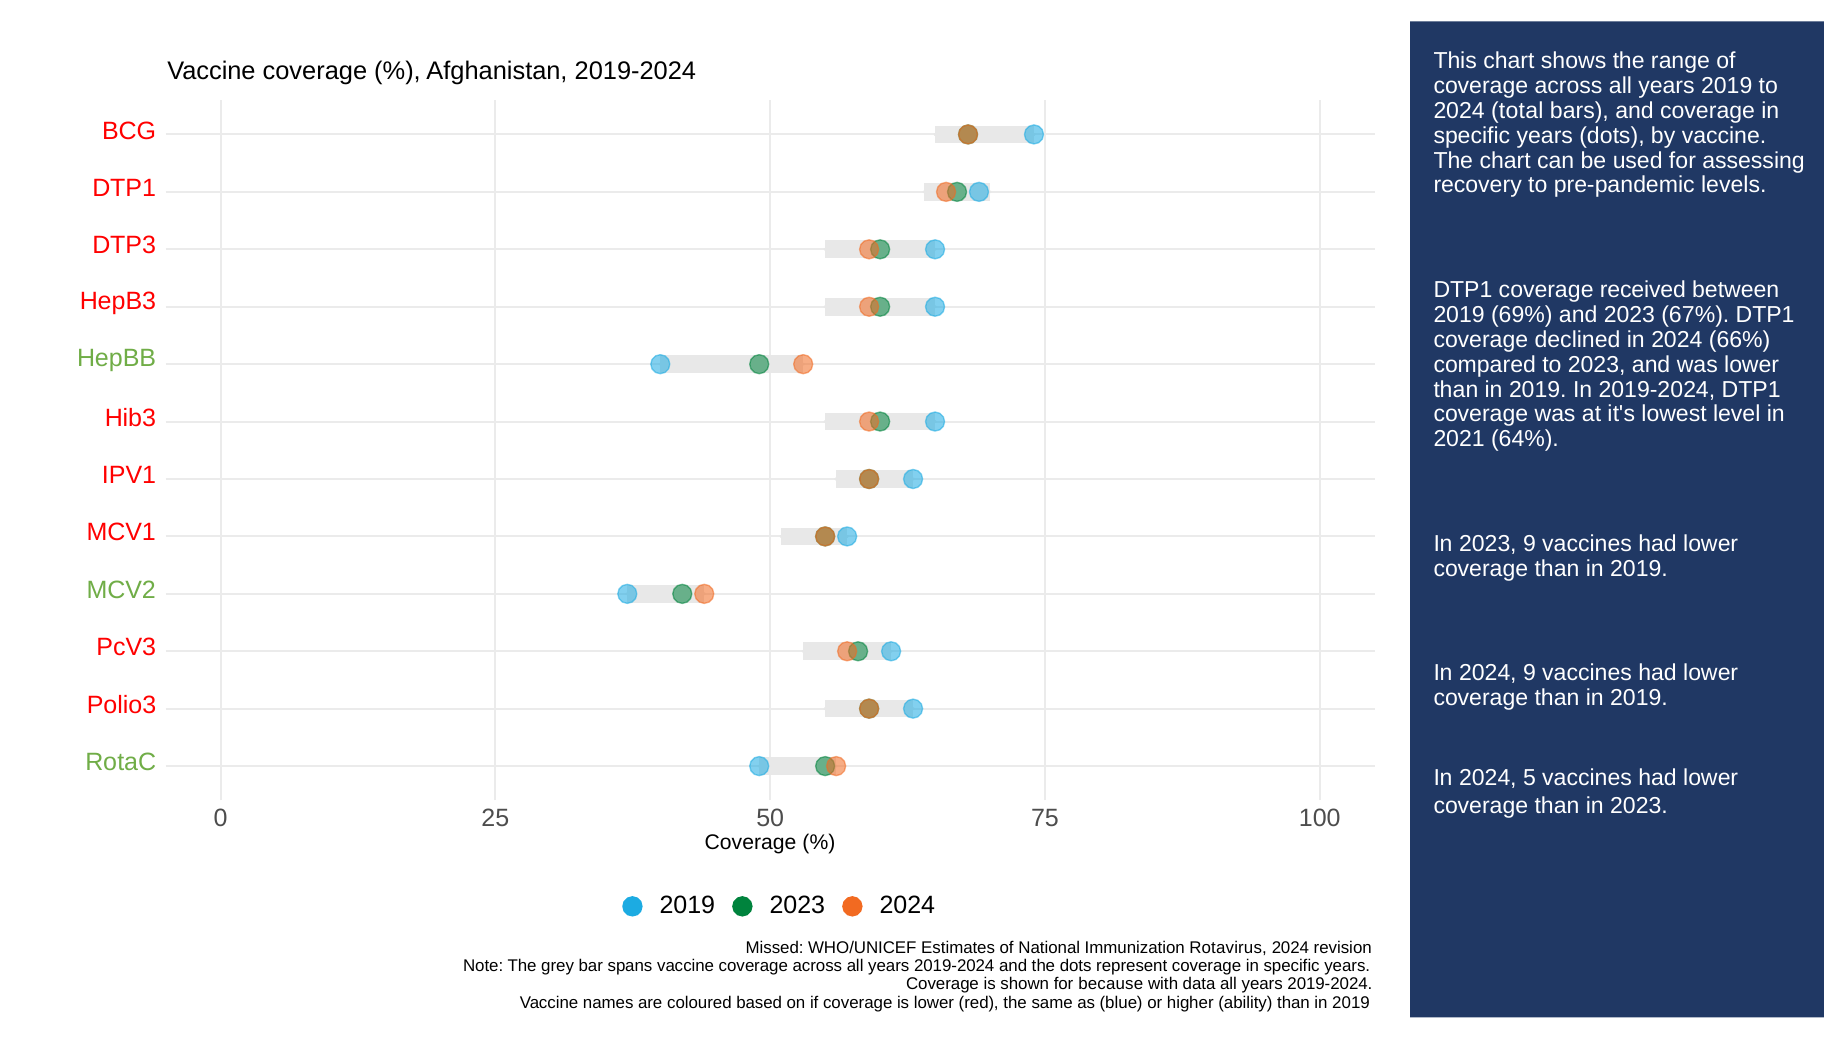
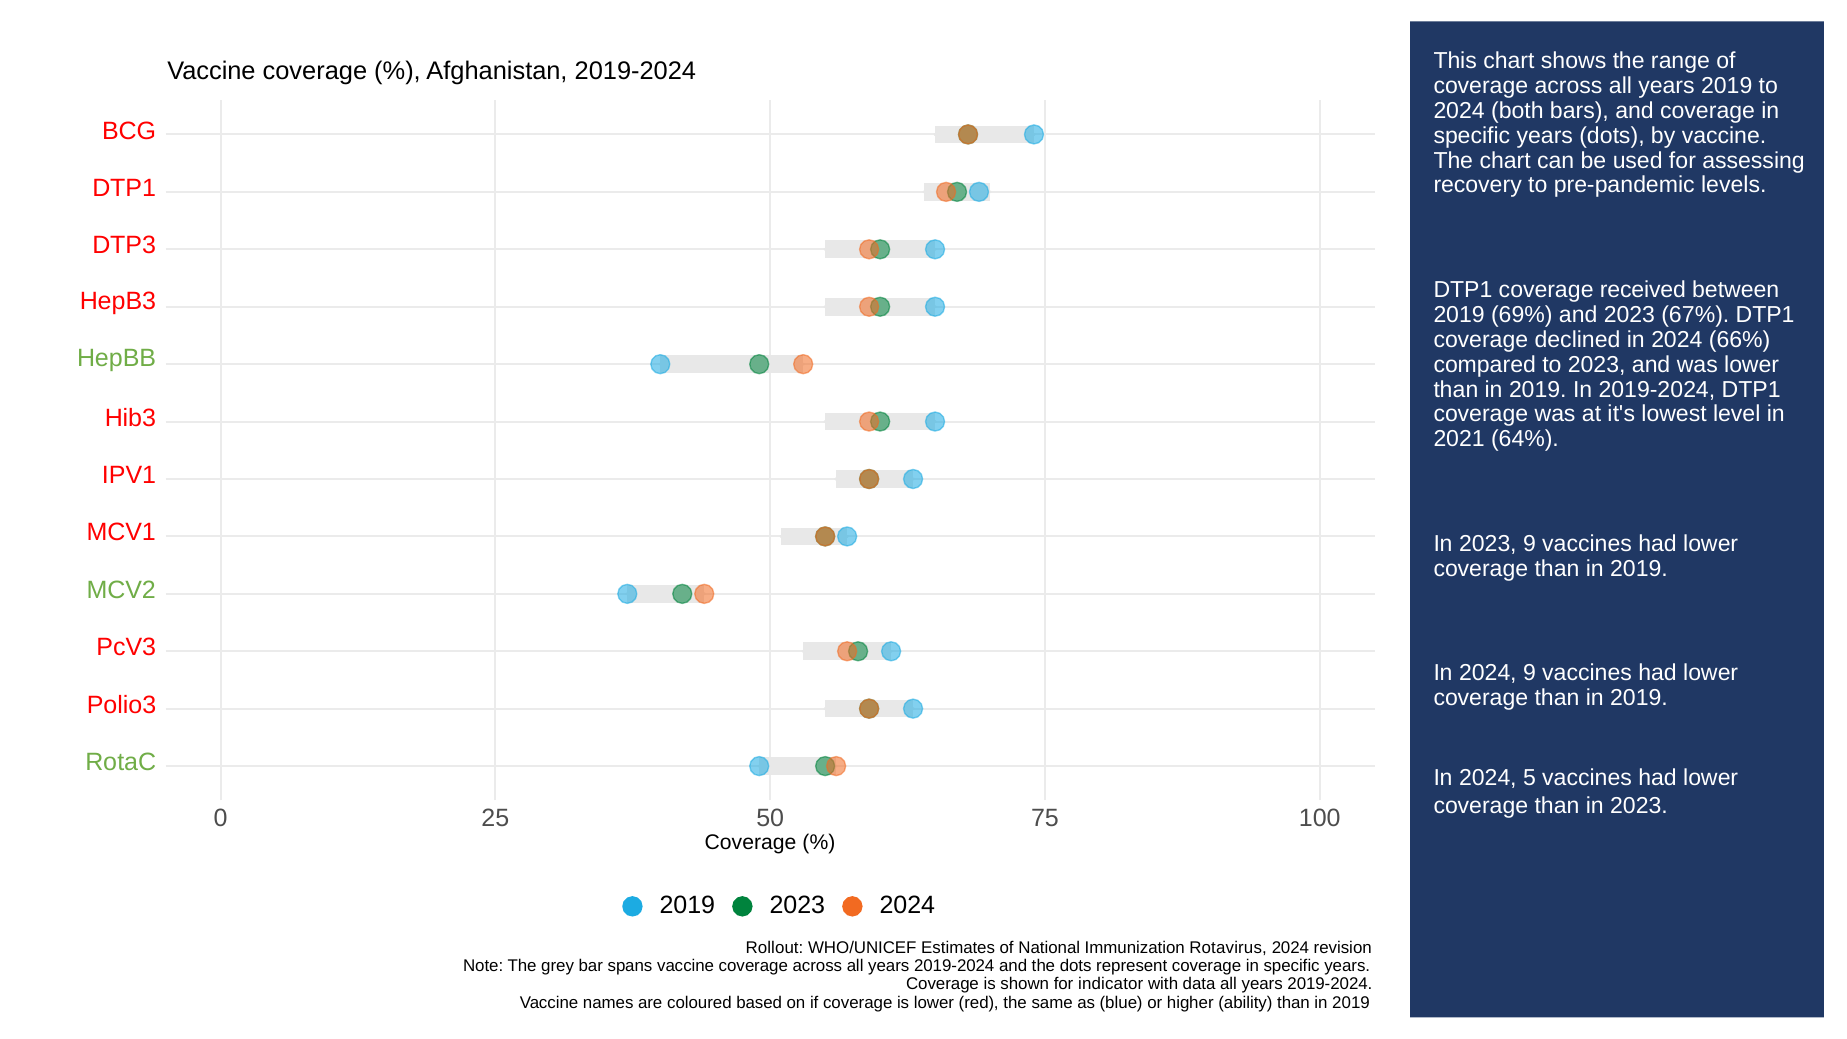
total: total -> both (1517, 111)
Missed: Missed -> Rollout (775, 948)
because: because -> indicator (1111, 984)
